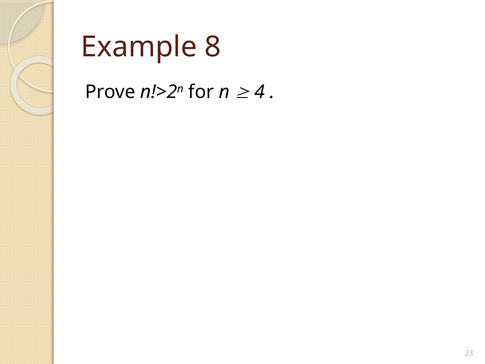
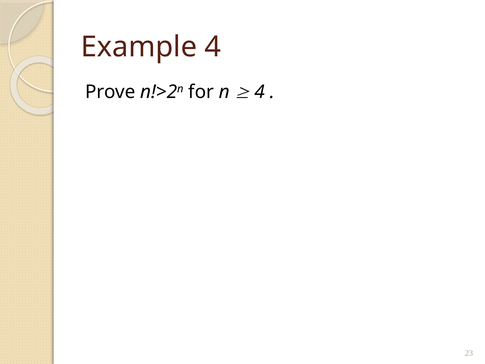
Example 8: 8 -> 4 (213, 47)
